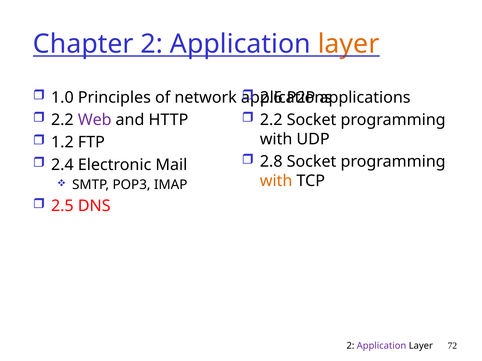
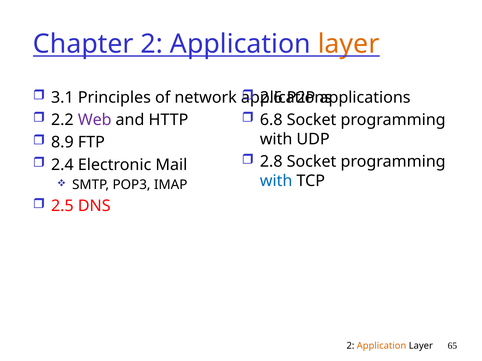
1.0: 1.0 -> 3.1 (62, 98)
2.2: 2.2 -> 6.8 (271, 120)
1.2: 1.2 -> 8.9 (62, 143)
with colour: orange -> blue (276, 181)
Application colour: purple -> orange (382, 346)
72: 72 -> 65 (452, 346)
